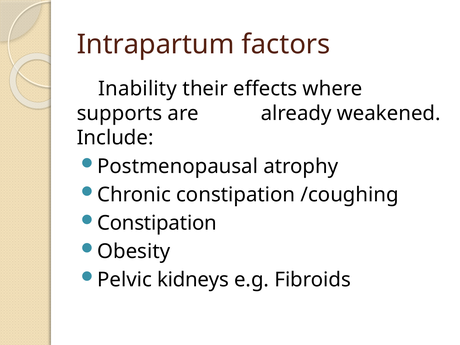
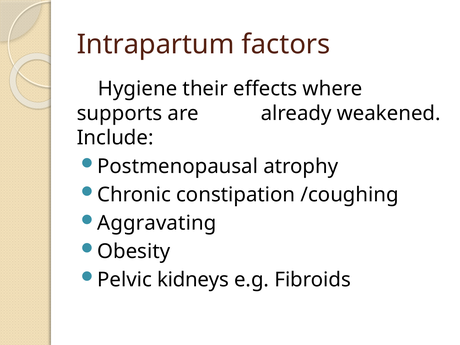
Inability: Inability -> Hygiene (138, 89)
Constipation: Constipation -> Aggravating (157, 223)
